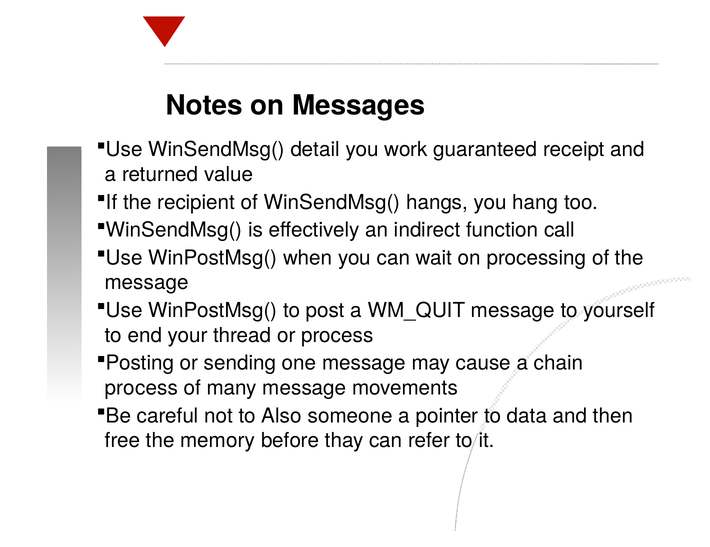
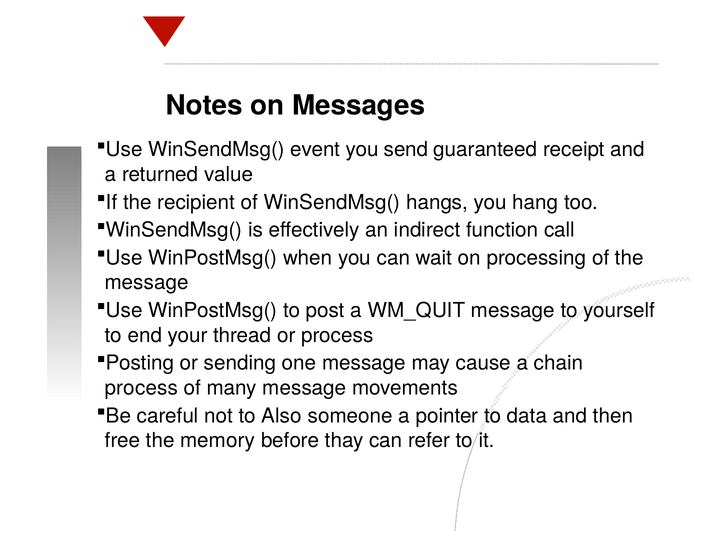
detail: detail -> event (315, 150)
work: work -> send (406, 150)
